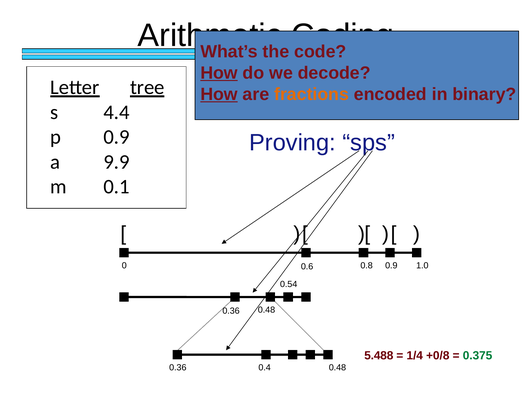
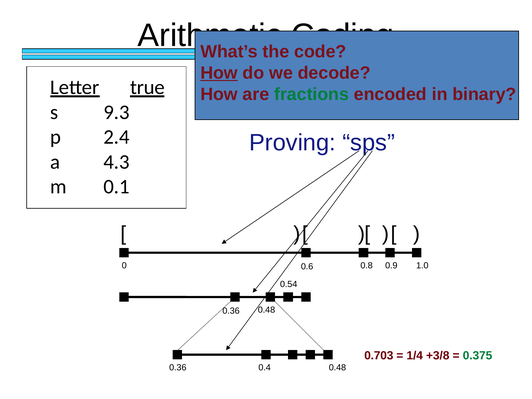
tree: tree -> true (147, 87)
How underline: present -> none (219, 94)
fractions colour: orange -> green (312, 94)
4.4: 4.4 -> 9.3 (117, 112)
p 0.9: 0.9 -> 2.4 (117, 137)
9.9: 9.9 -> 4.3 (117, 162)
5.488: 5.488 -> 0.703 (379, 355)
+0/8: +0/8 -> +3/8 (438, 355)
